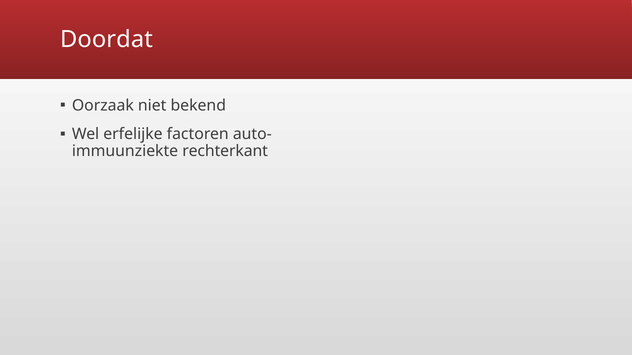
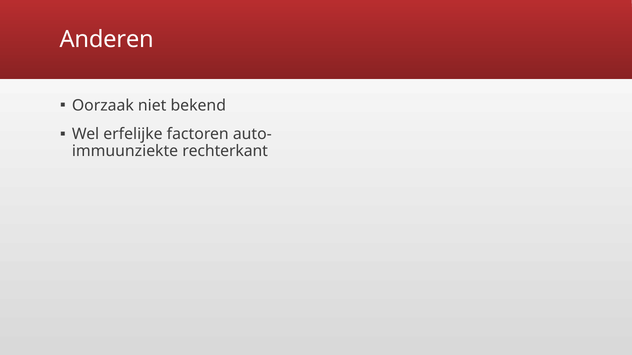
Doordat: Doordat -> Anderen (107, 39)
